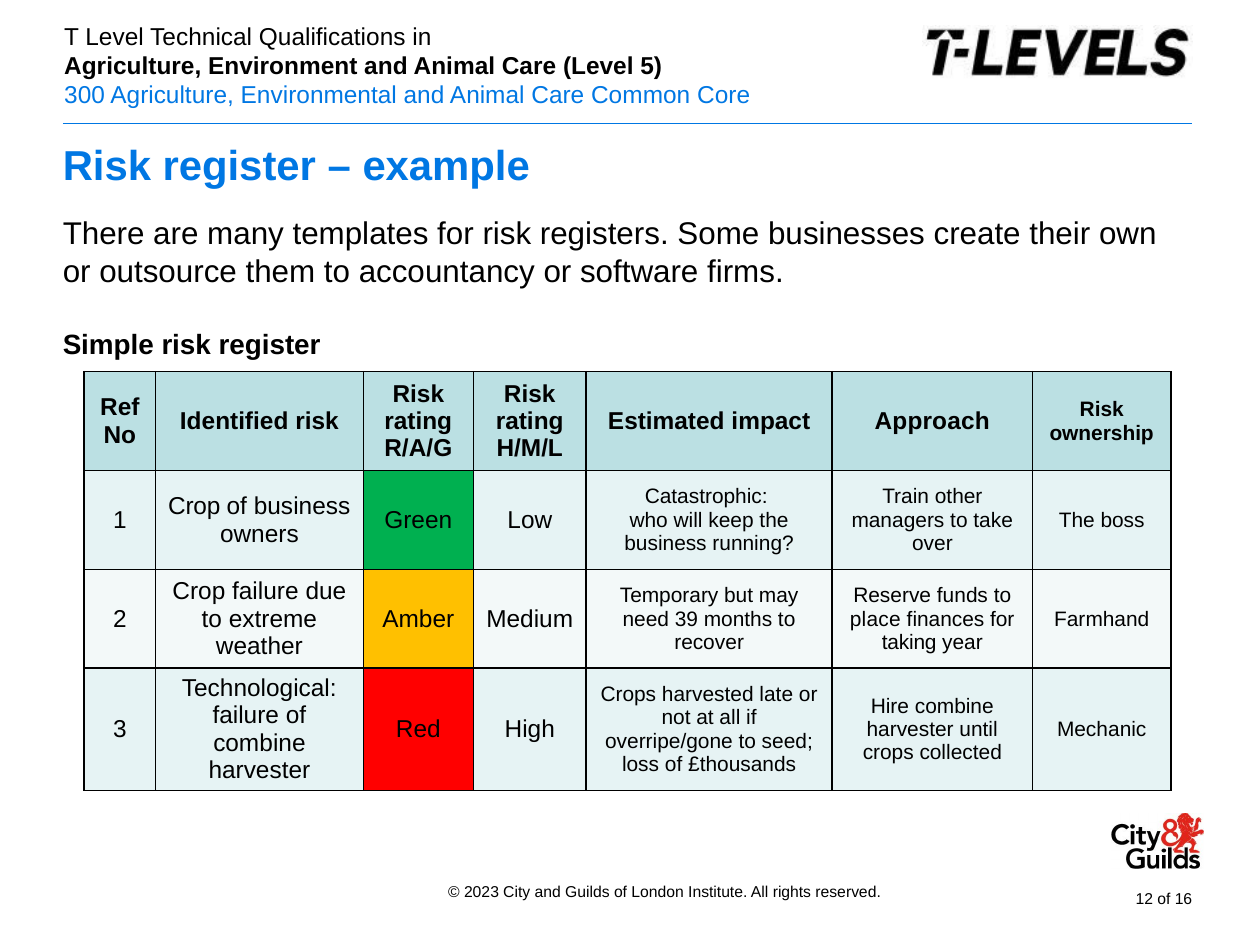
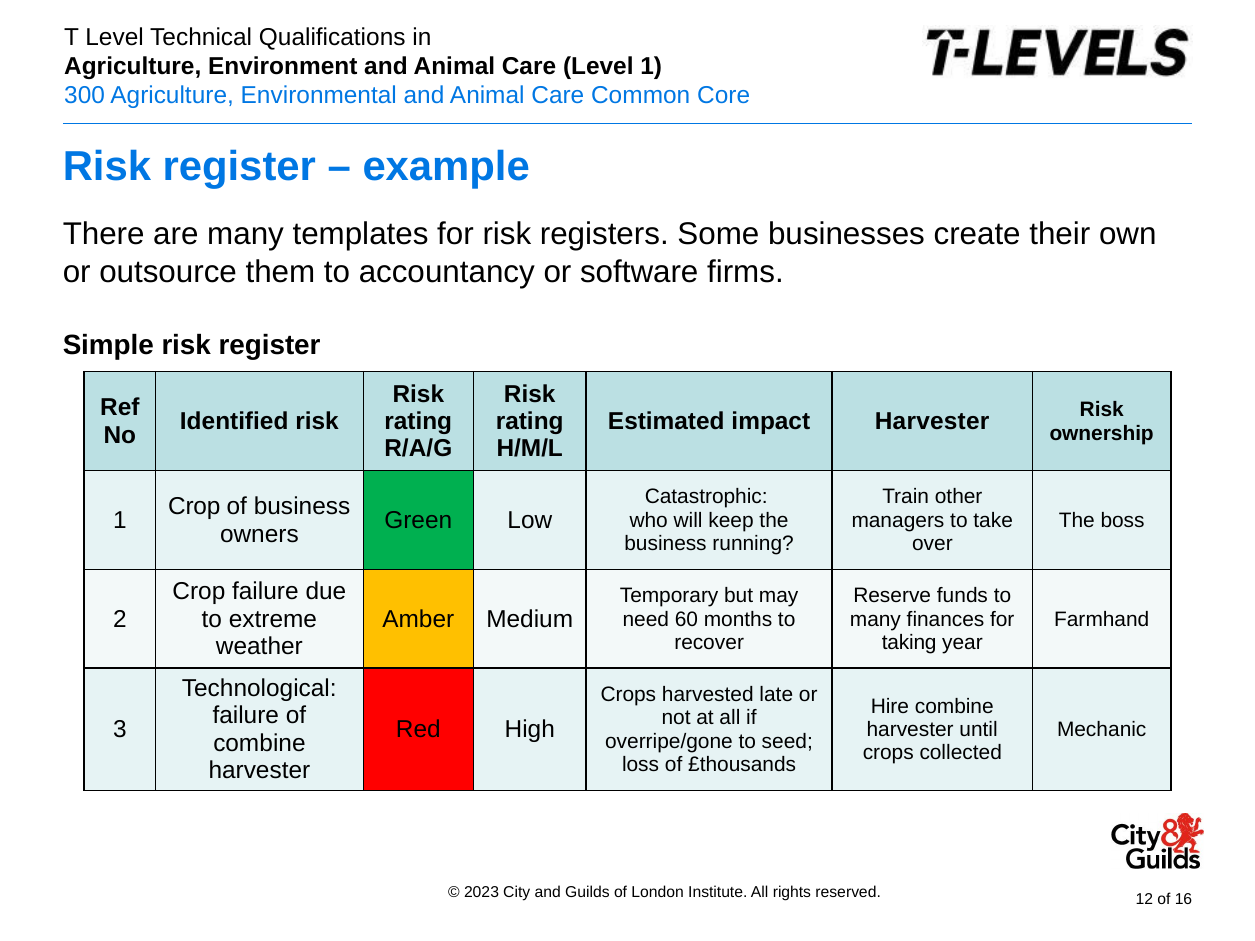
5: 5 -> 1 (651, 66)
impact Approach: Approach -> Harvester (932, 422)
39: 39 -> 60 (686, 619)
place: place -> many (875, 619)
